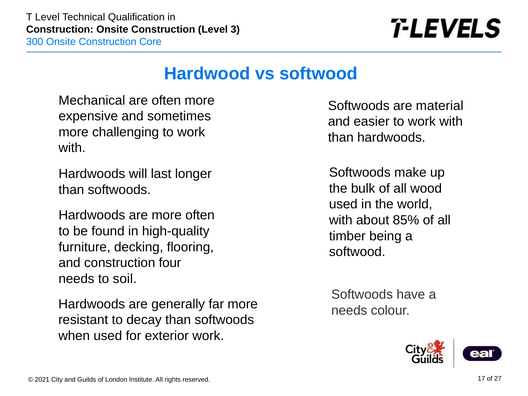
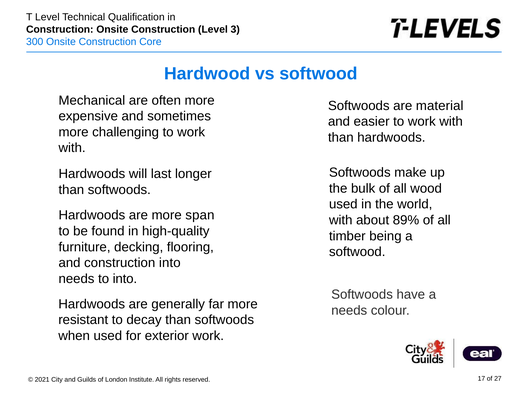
more often: often -> span (200, 215)
85%: 85% -> 89% (406, 220)
construction four: four -> into (170, 263)
to soil: soil -> into (125, 279)
